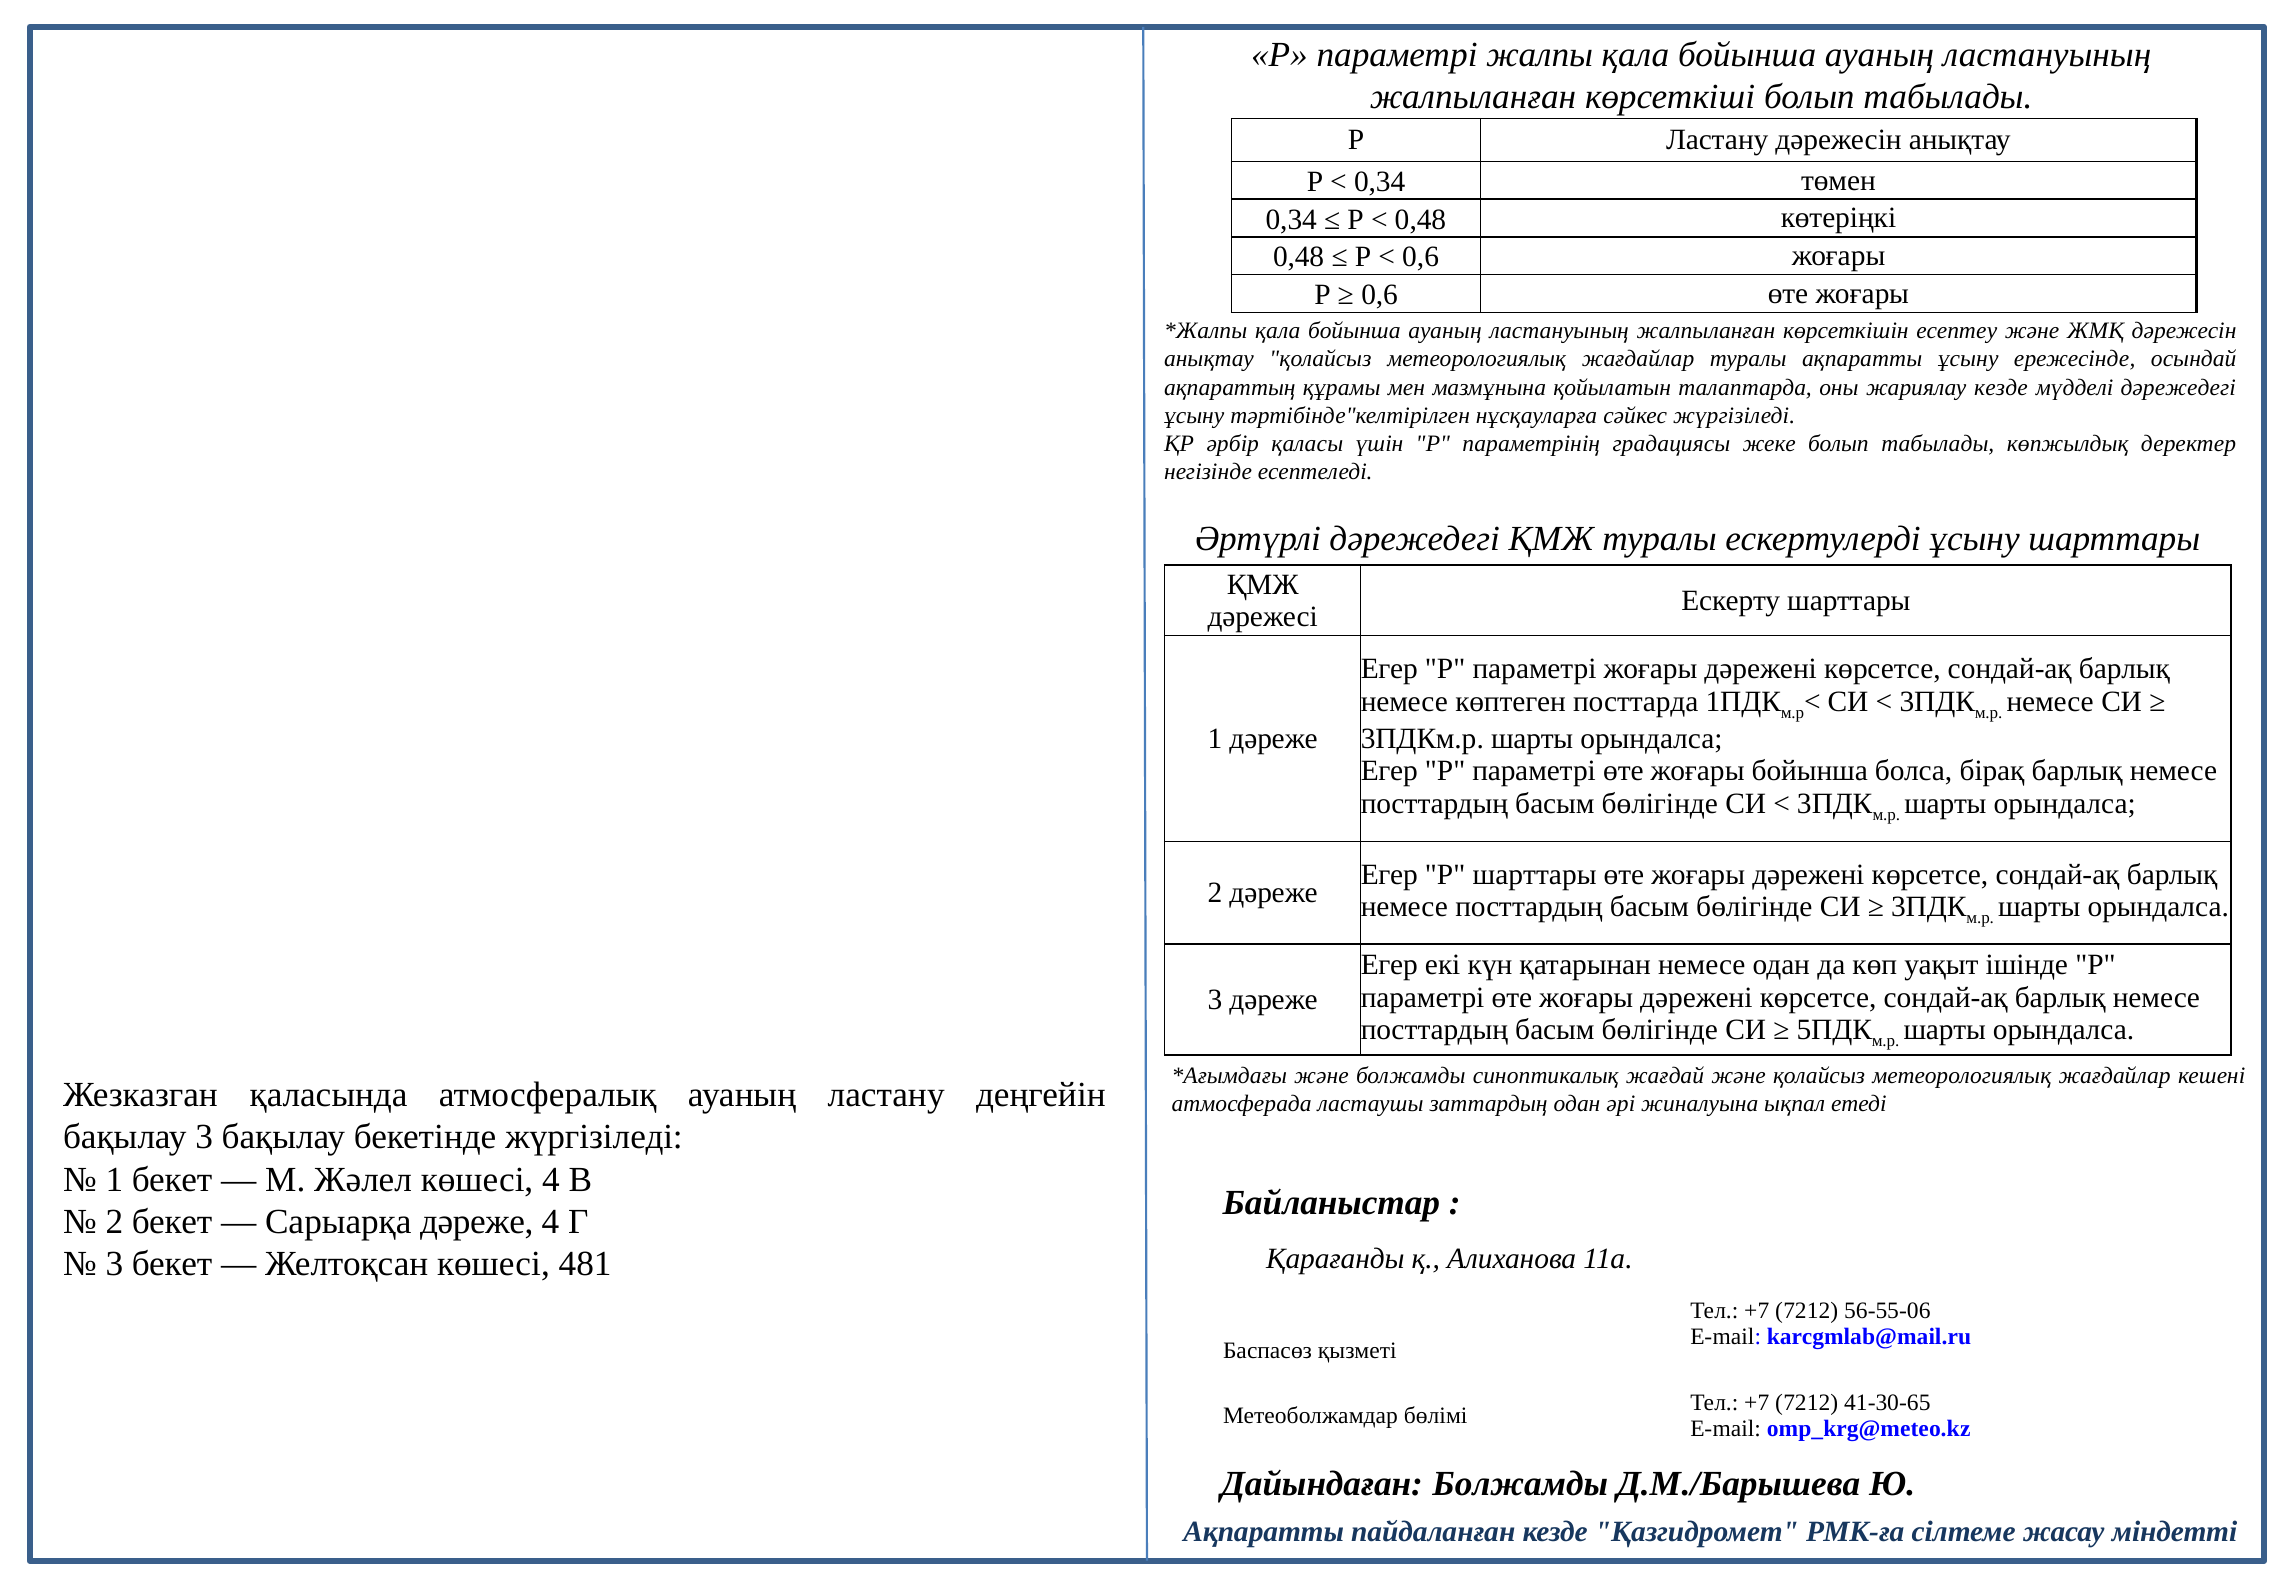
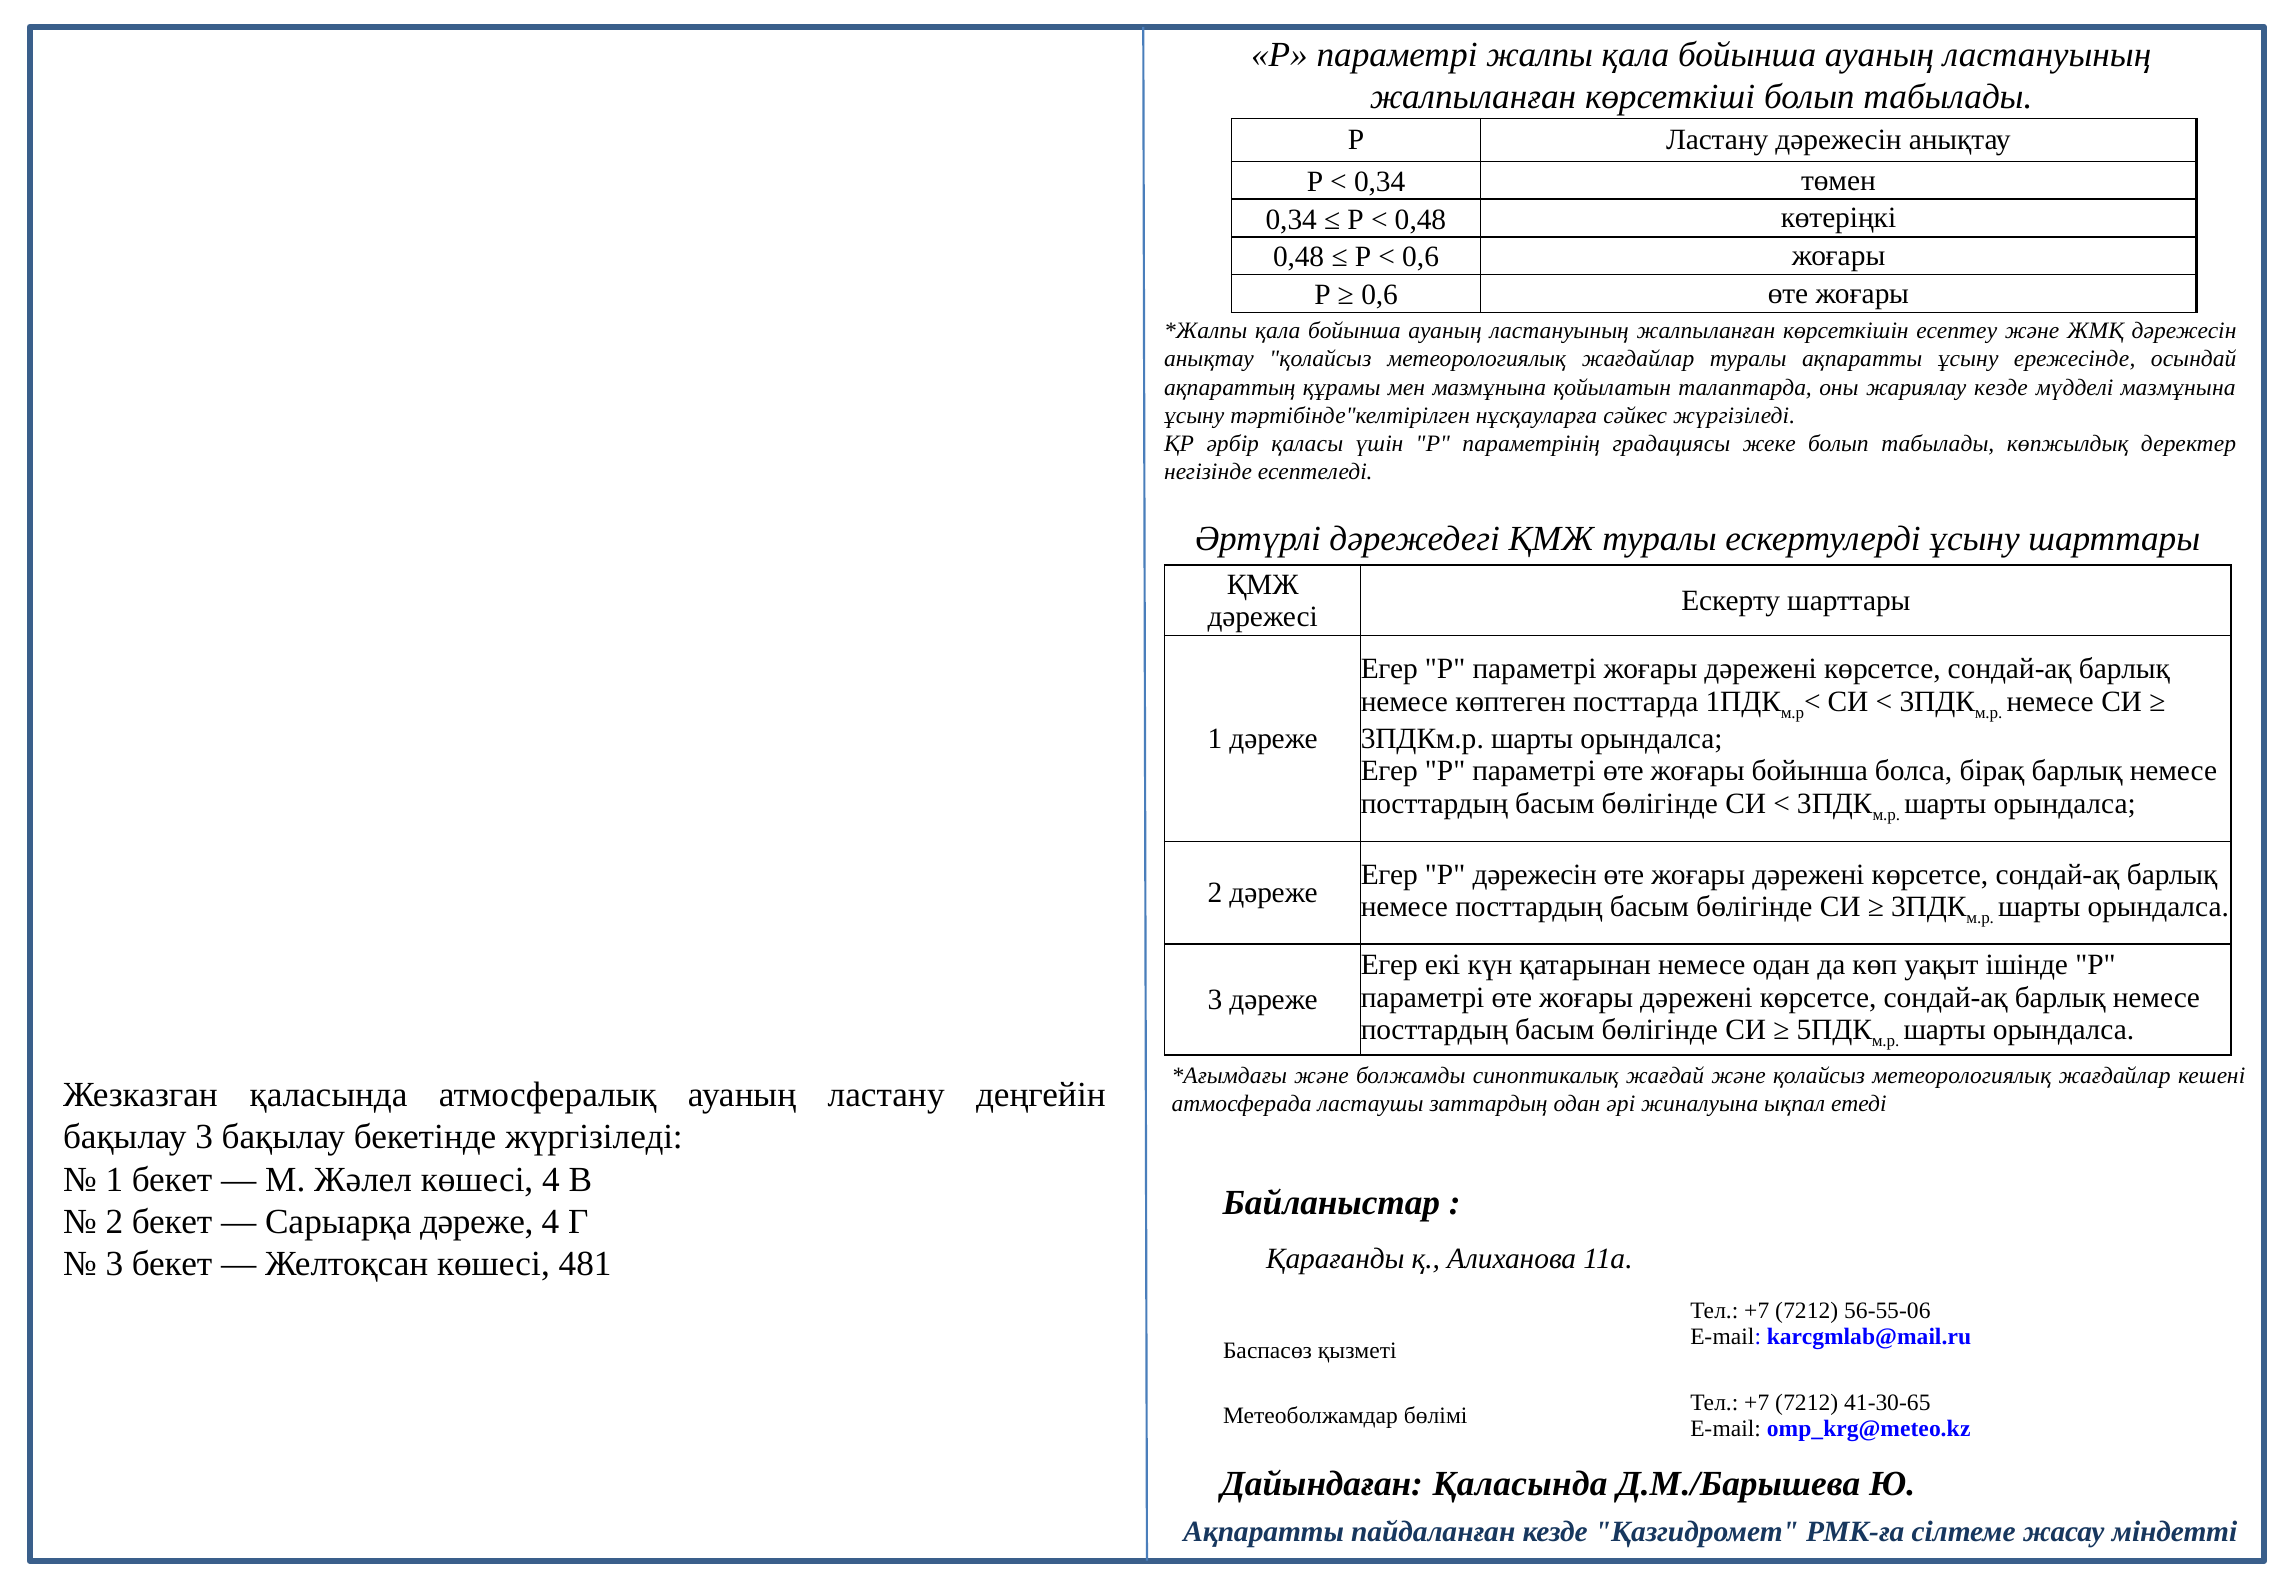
мүдделі дәрежедегі: дәрежедегі -> мазмұнына (2178, 387)
Р шарттары: шарттары -> дәрежесін (1535, 874)
Дайындаған Болжамды: Болжамды -> Қаласында (1520, 1484)
